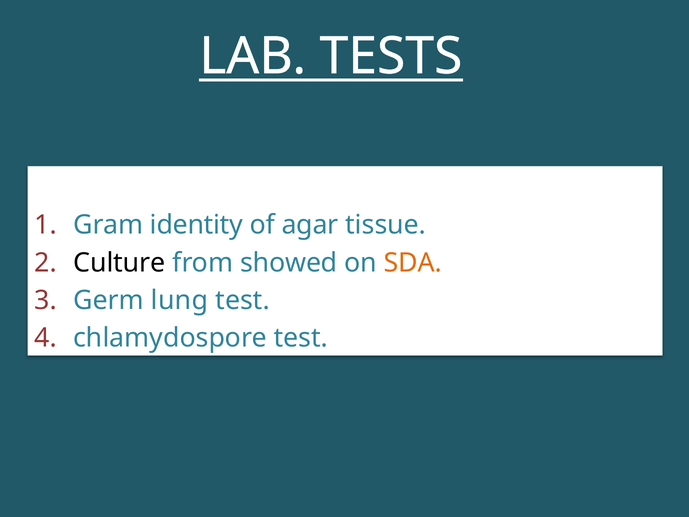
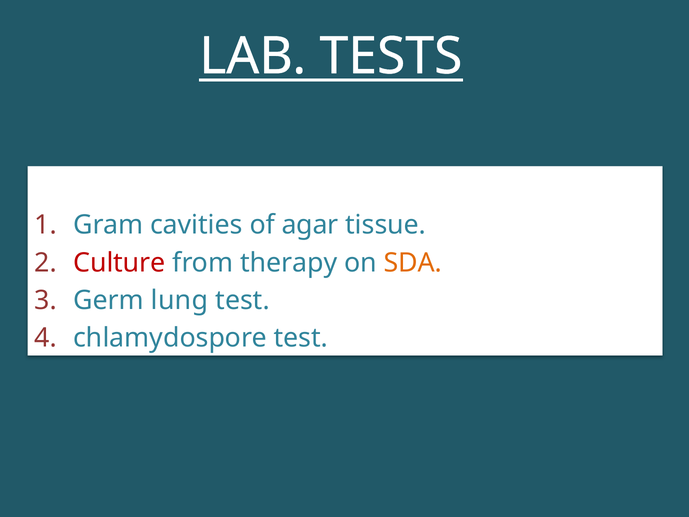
identity: identity -> cavities (196, 225)
Culture colour: black -> red (119, 263)
showed: showed -> therapy (289, 263)
